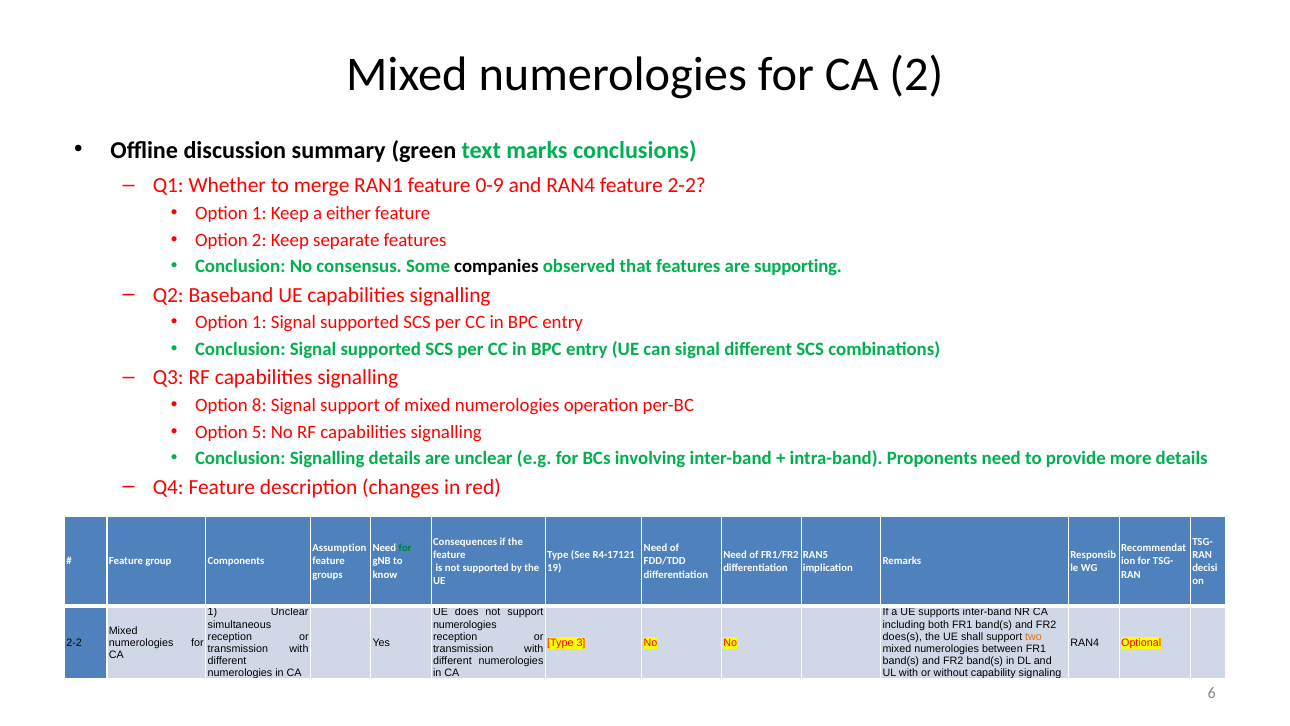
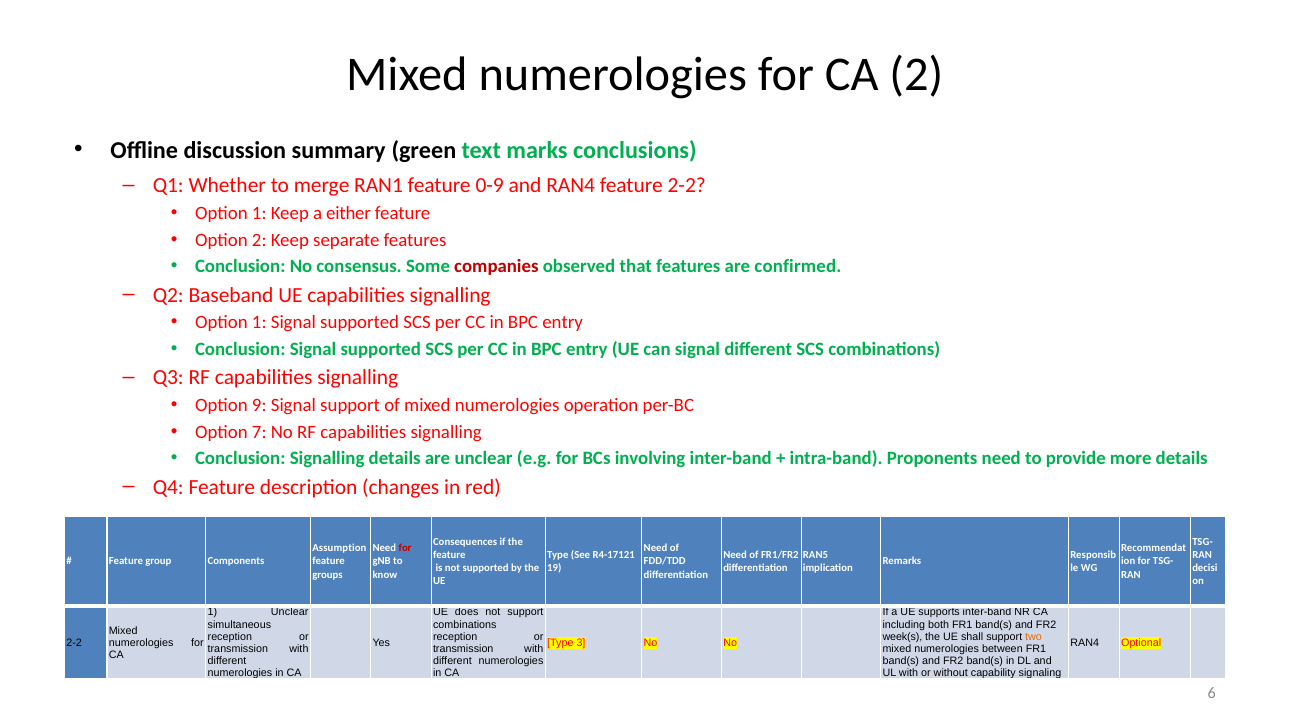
companies colour: black -> red (496, 266)
supporting: supporting -> confirmed (798, 266)
8: 8 -> 9 (259, 405)
5: 5 -> 7 (259, 432)
for colour: green -> red (405, 548)
numerologies: numerologies -> combinations (465, 624)
does(s: does(s -> week(s (902, 636)
